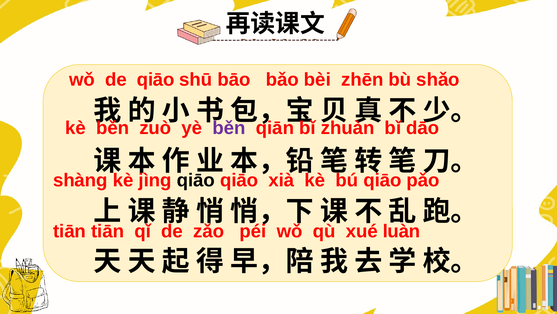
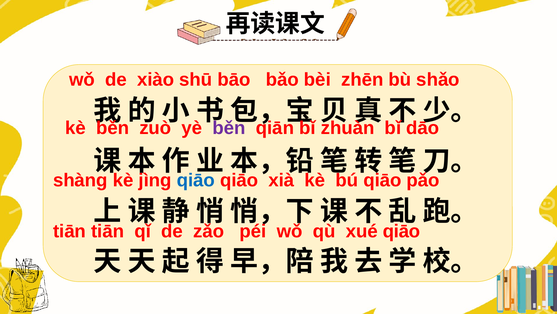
de qiāo: qiāo -> xiào (156, 80)
qiāo colour: black -> blue (196, 180)
xué luàn: luàn -> qiāo (401, 231)
